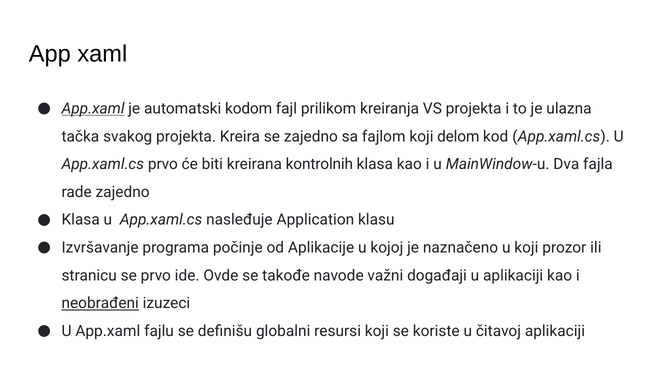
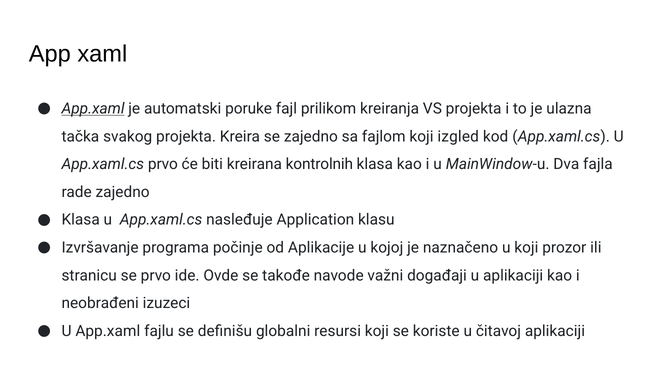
kodom: kodom -> poruke (249, 109)
delom: delom -> izgled (458, 136)
neobrađeni underline: present -> none (100, 303)
